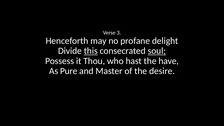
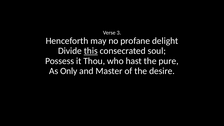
soul underline: present -> none (157, 51)
have: have -> pure (169, 61)
Pure: Pure -> Only (69, 71)
